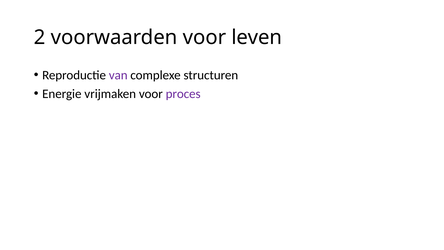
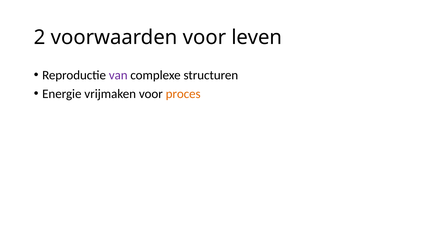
proces colour: purple -> orange (183, 94)
